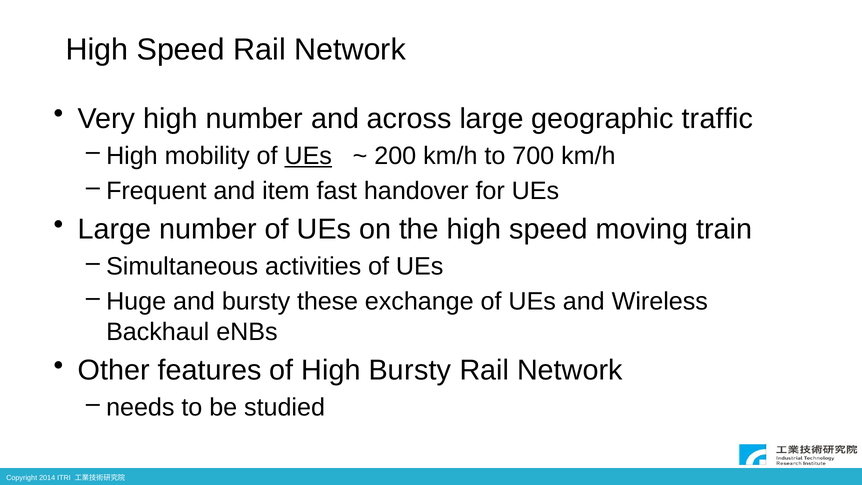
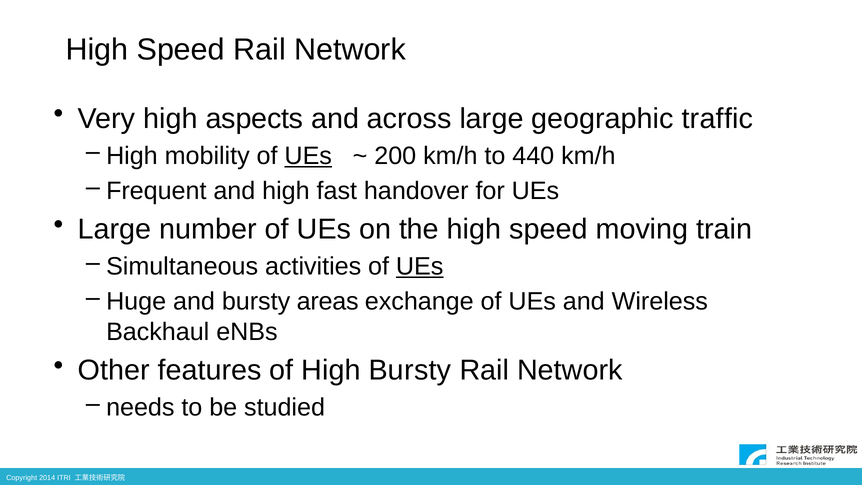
high number: number -> aspects (254, 119)
700: 700 -> 440 (533, 156)
and item: item -> high (286, 191)
UEs underline: none -> present (420, 266)
these: these -> areas (328, 302)
